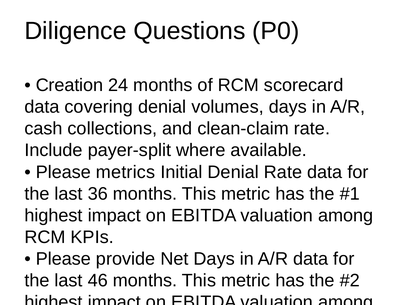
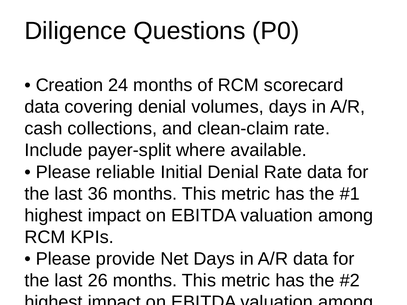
metrics: metrics -> reliable (126, 172)
46: 46 -> 26 (98, 281)
